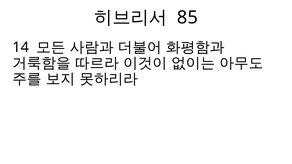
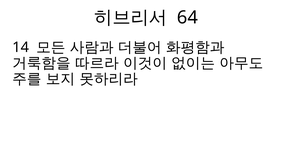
85: 85 -> 64 (187, 18)
